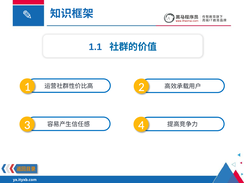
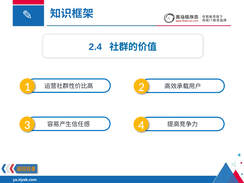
1.1: 1.1 -> 2.4 (95, 47)
